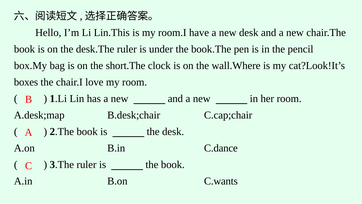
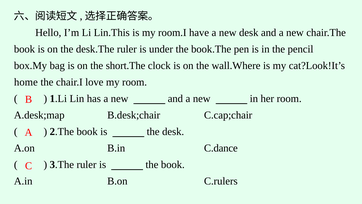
boxes: boxes -> home (26, 82)
C.wants: C.wants -> C.rulers (221, 181)
